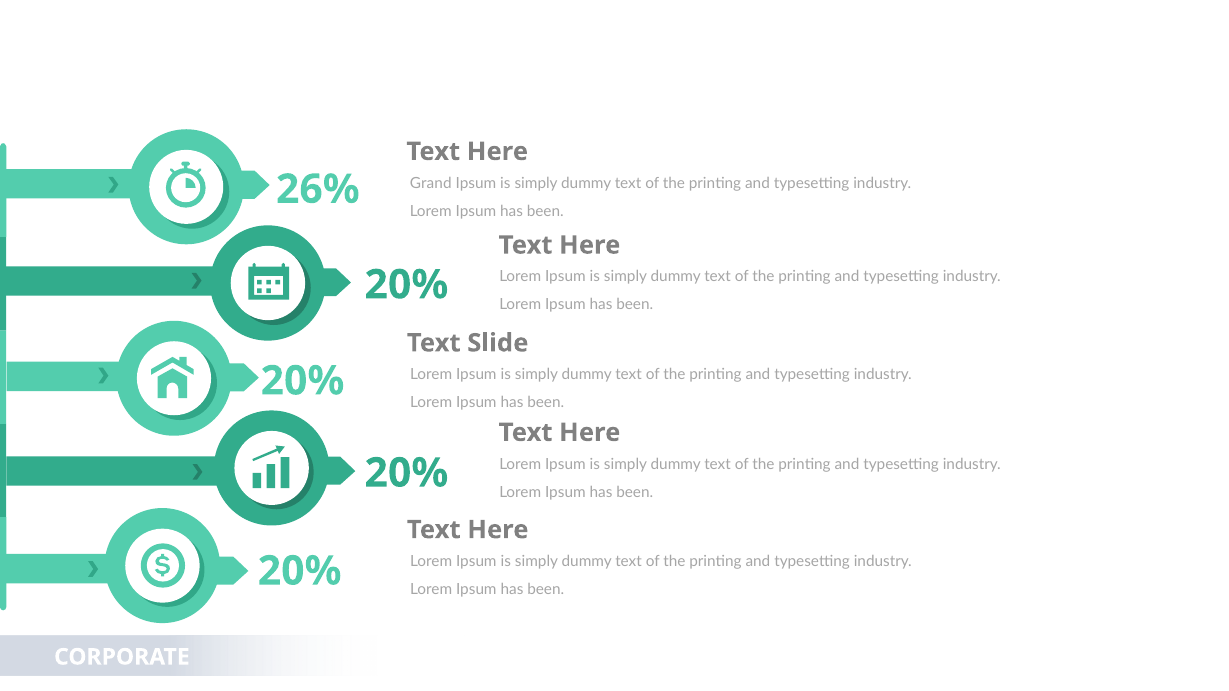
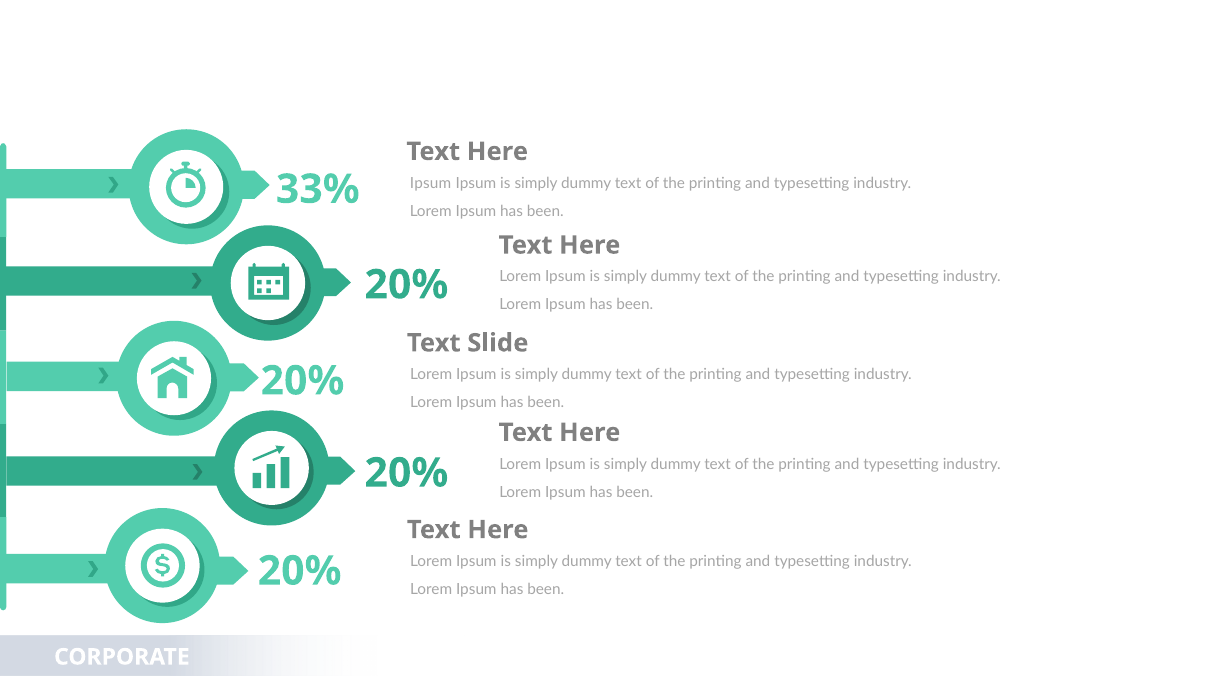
Grand: Grand -> Ipsum (431, 183)
26%: 26% -> 33% (318, 189)
